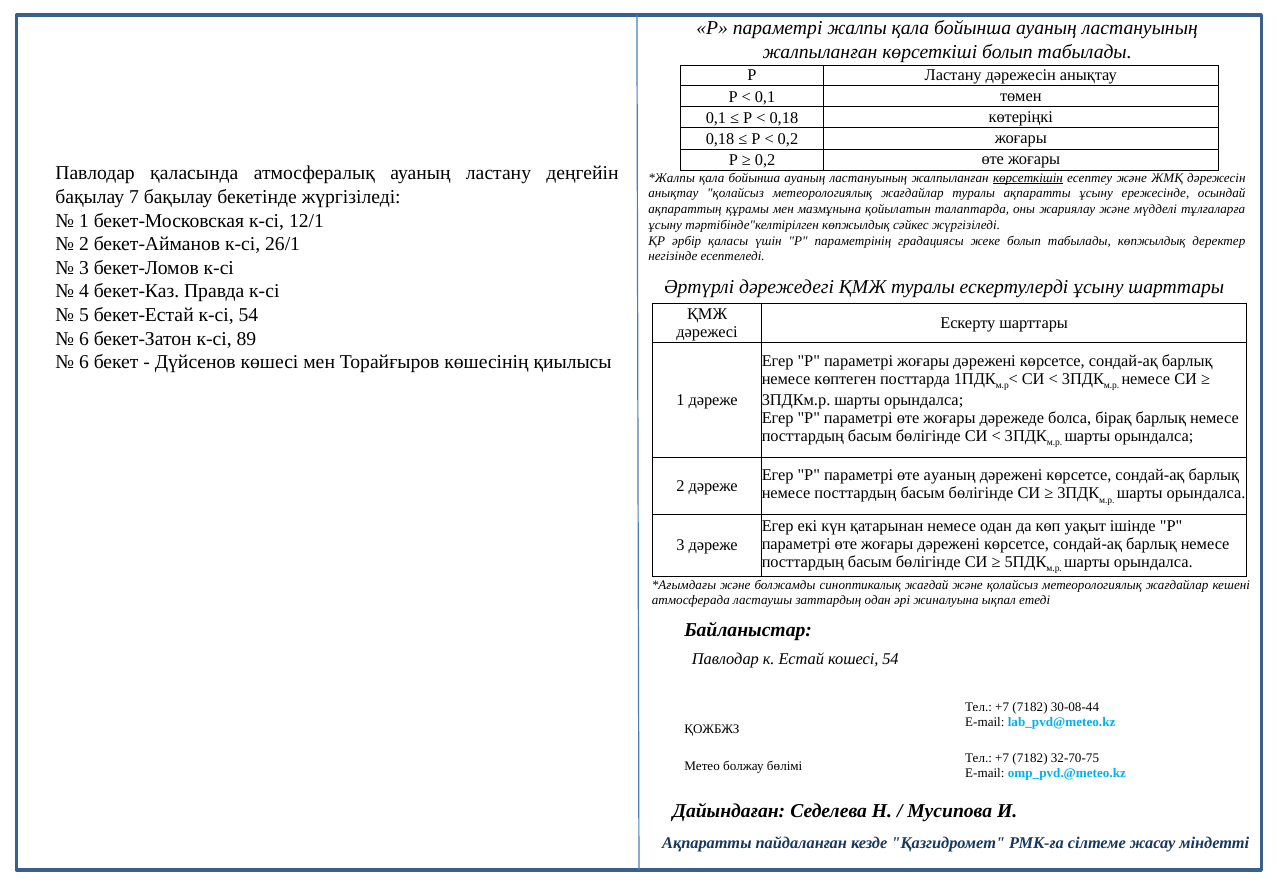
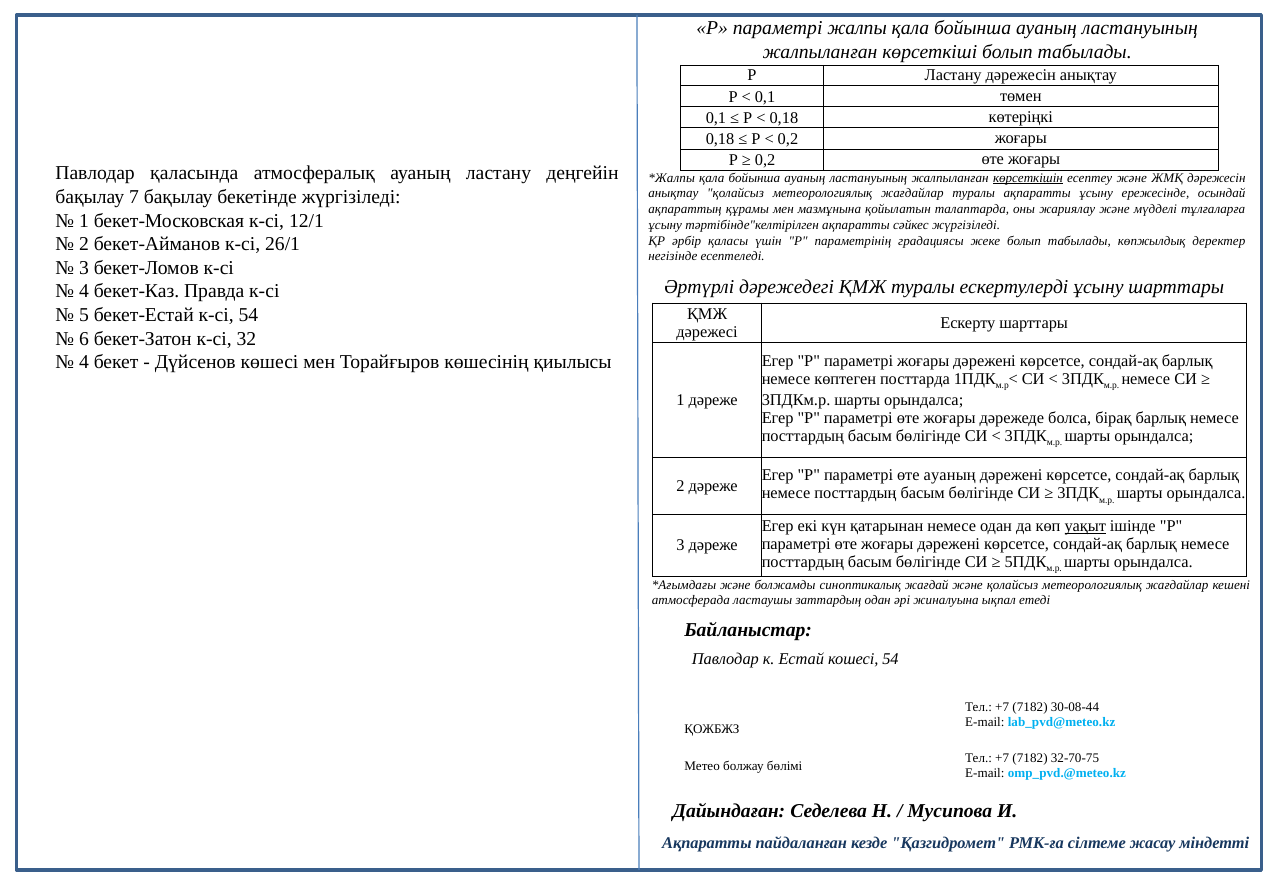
тәртібінде"келтірілген көпжылдық: көпжылдық -> ақпаратты (856, 225)
89: 89 -> 32 (246, 338)
6: 6 -> 4 (84, 362)
уақыт underline: none -> present (1085, 526)
